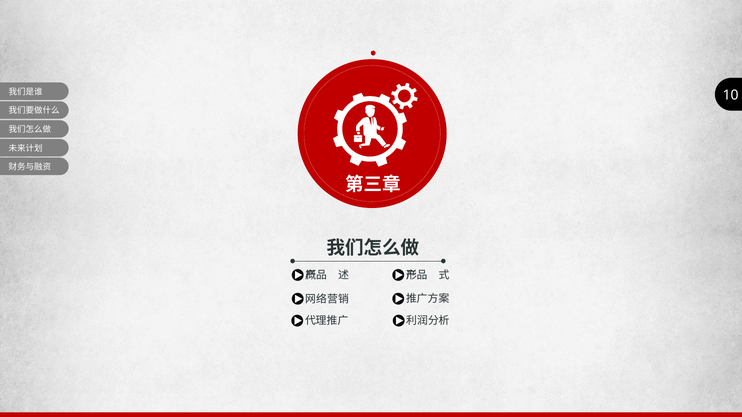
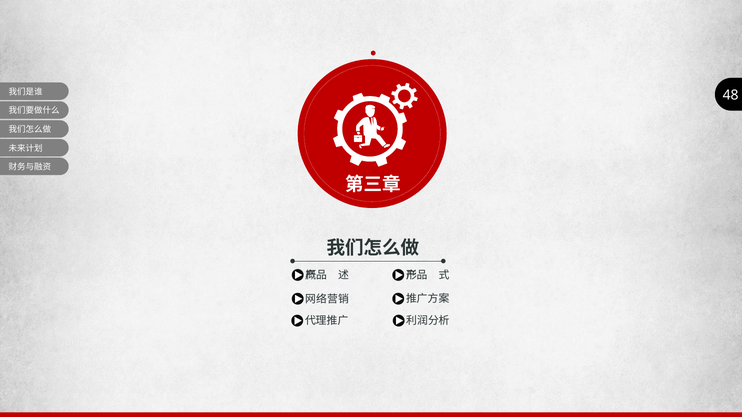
10: 10 -> 48 (731, 95)
